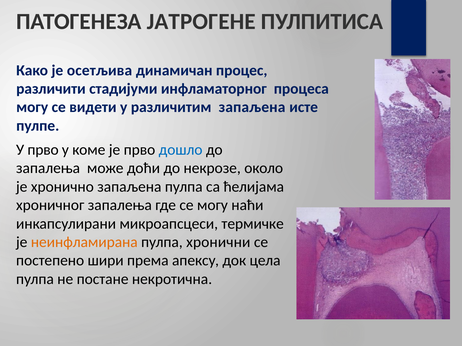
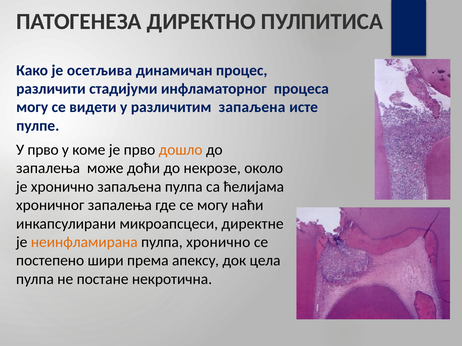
ЈАТРОГЕНЕ: ЈАТРОГЕНЕ -> ДИРЕКТНО (201, 22)
дошло colour: blue -> orange (181, 150)
термичке: термичке -> директне (253, 224)
пулпа хронични: хронични -> хронично (218, 242)
